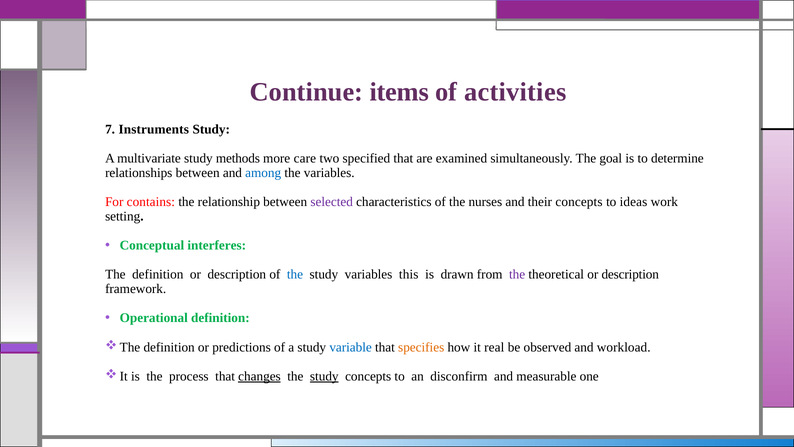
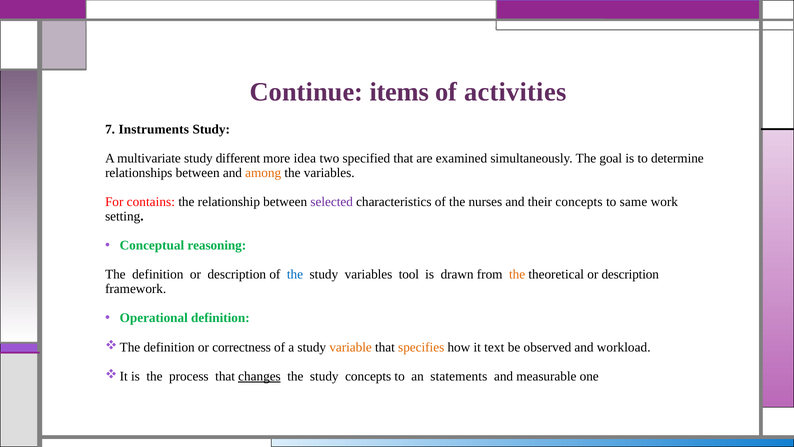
methods: methods -> different (238, 158)
care: care -> idea (305, 158)
among colour: blue -> orange (263, 173)
ideas: ideas -> same (633, 202)
interferes: interferes -> reasoning (217, 245)
this: this -> tool (409, 274)
the colour: purple -> orange (517, 274)
predictions: predictions -> correctness (242, 347)
variable colour: blue -> orange (351, 347)
real: real -> text (494, 347)
study underline: present -> none (324, 376)
disconfirm: disconfirm -> statements (459, 376)
